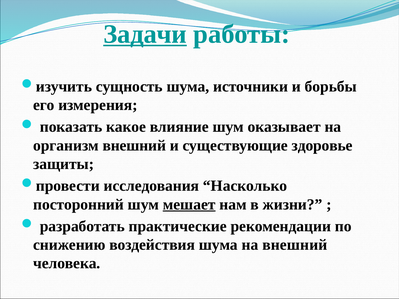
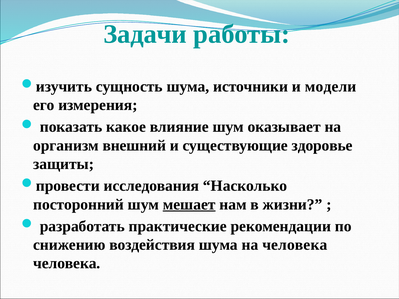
Задачи underline: present -> none (145, 34)
борьбы: борьбы -> модели (331, 87)
на внешний: внешний -> человека (295, 245)
